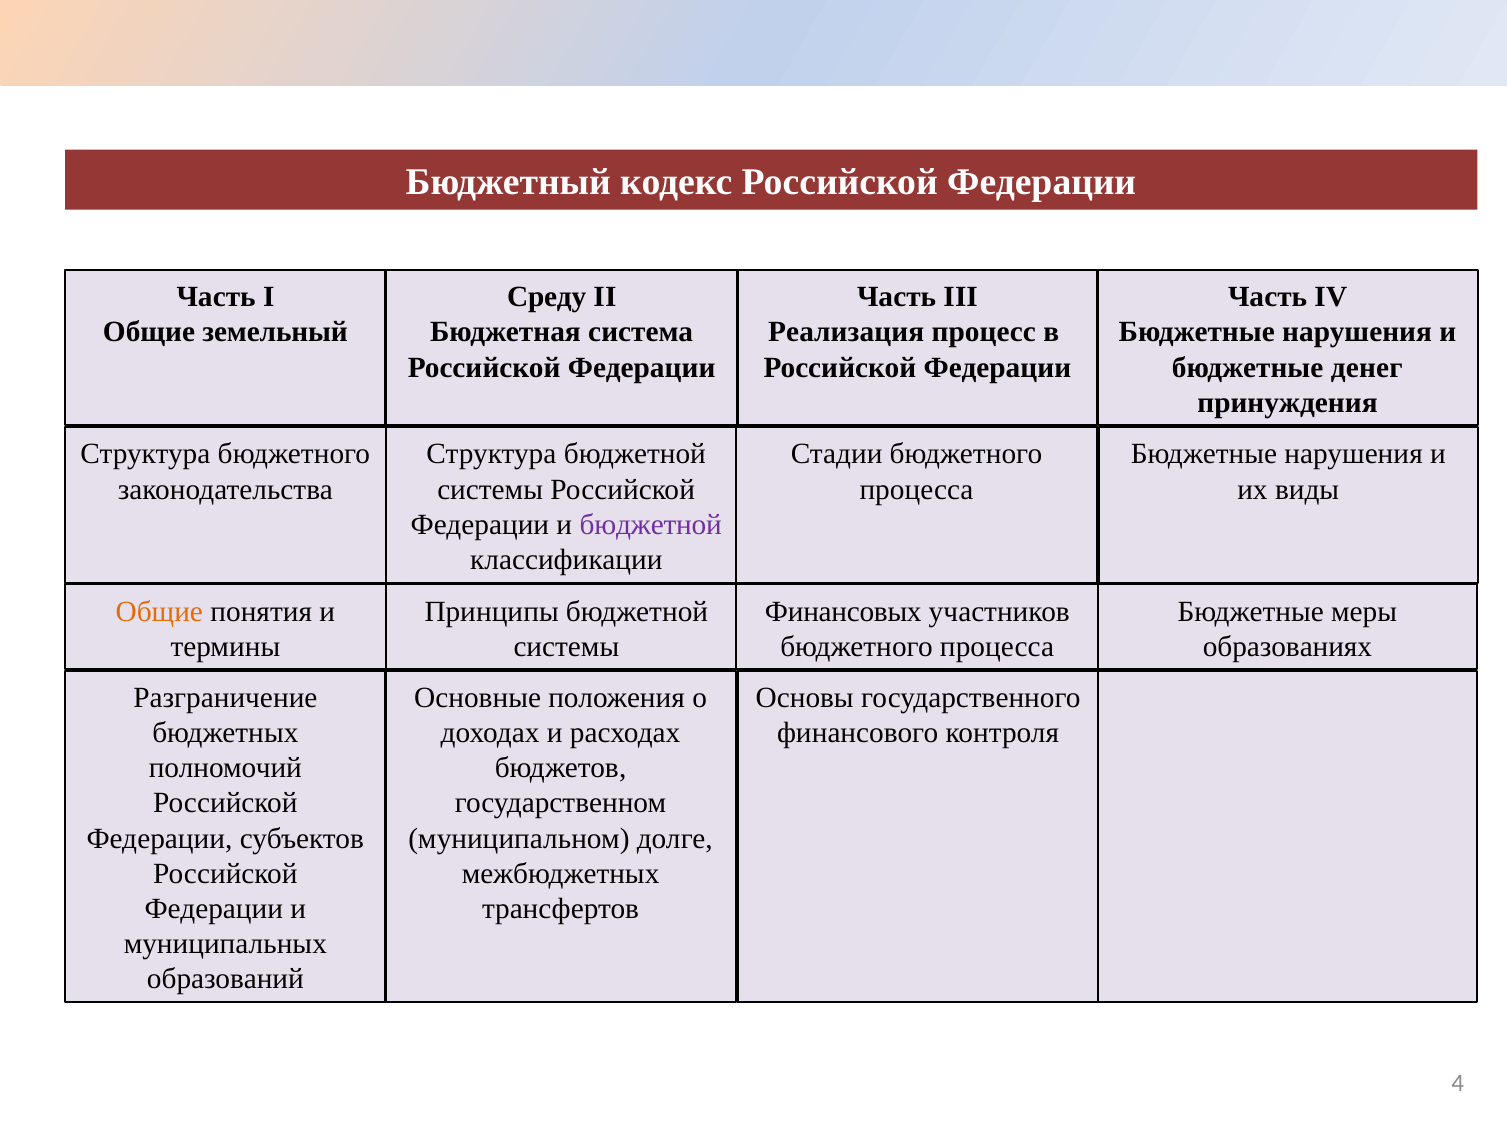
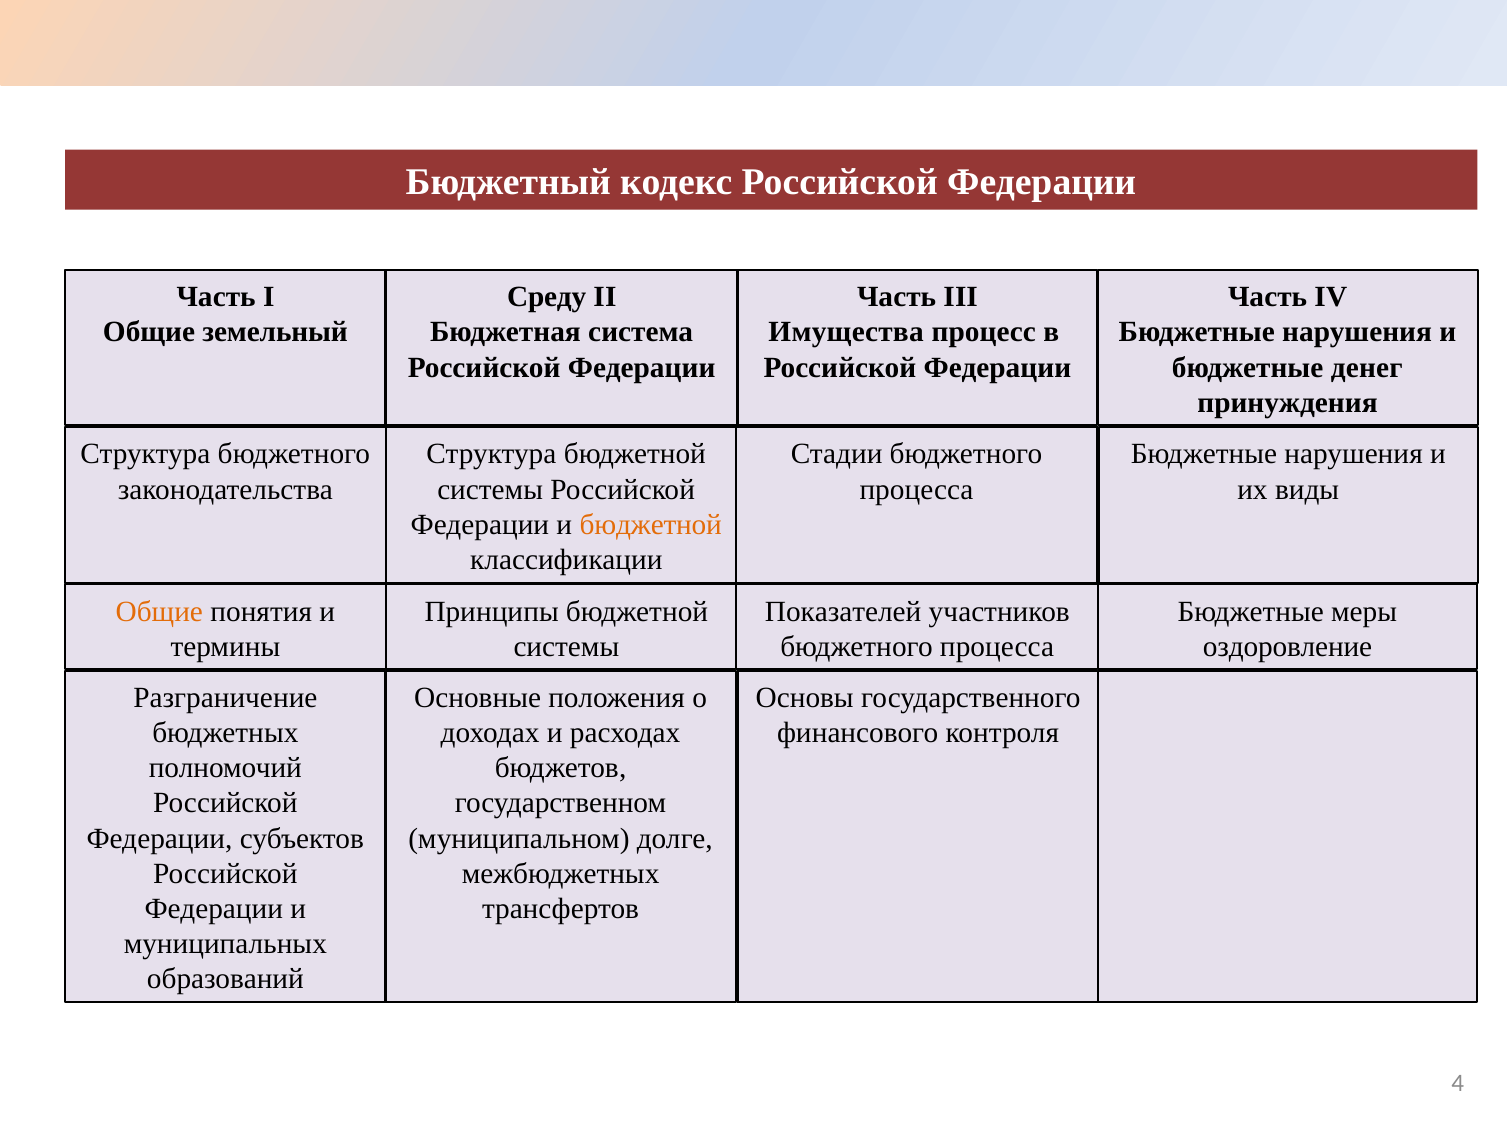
Реализация: Реализация -> Имущества (846, 332)
бюджетной colour: purple -> orange (651, 525)
Финансовых: Финансовых -> Показателей (843, 612)
образованиях: образованиях -> оздоровление (1287, 647)
